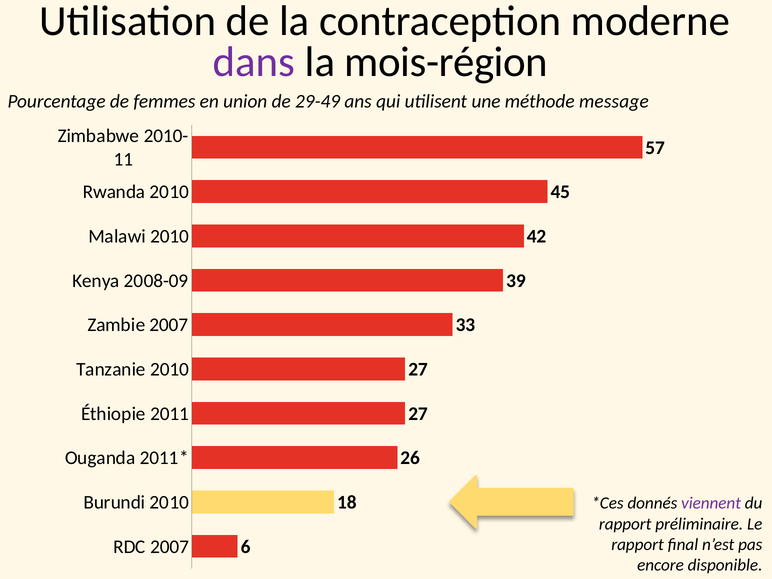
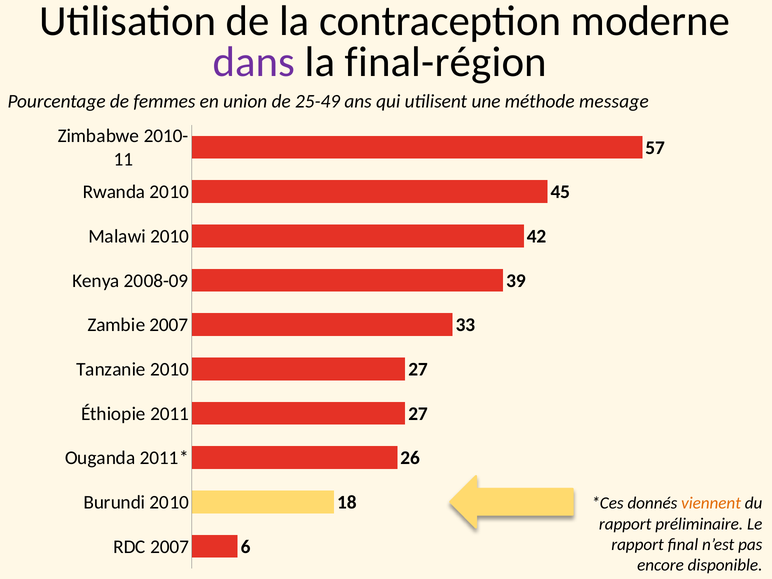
mois-région: mois-région -> final-région (446, 62)
29-49: 29-49 -> 25-49 (318, 101)
viennent colour: purple -> orange (711, 503)
